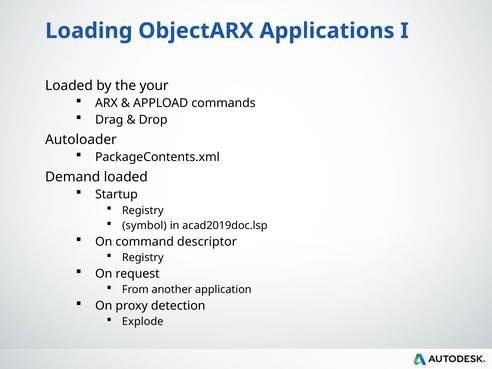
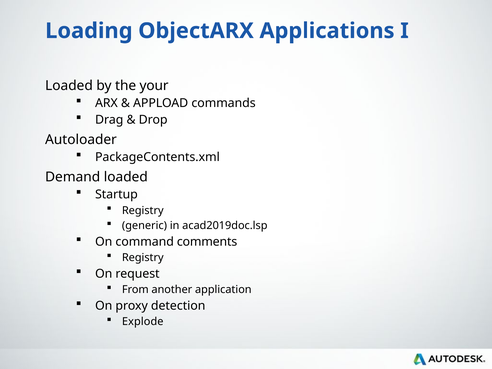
symbol: symbol -> generic (144, 226)
descriptor: descriptor -> comments (207, 242)
